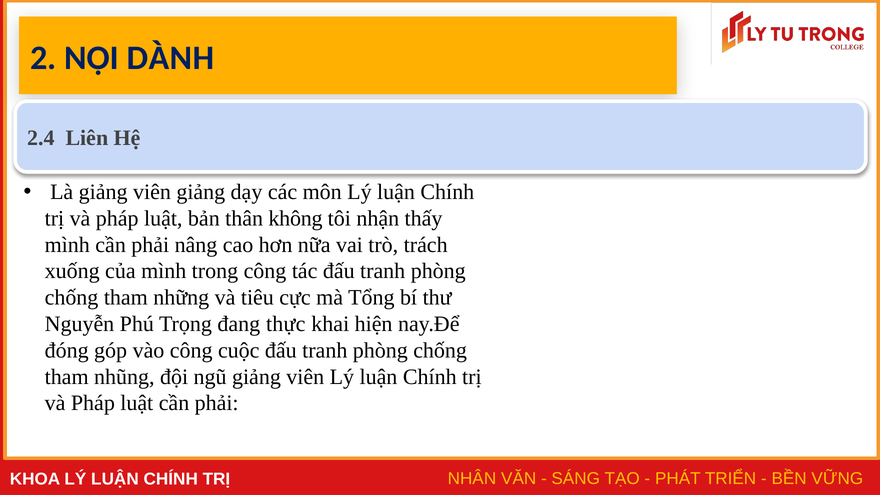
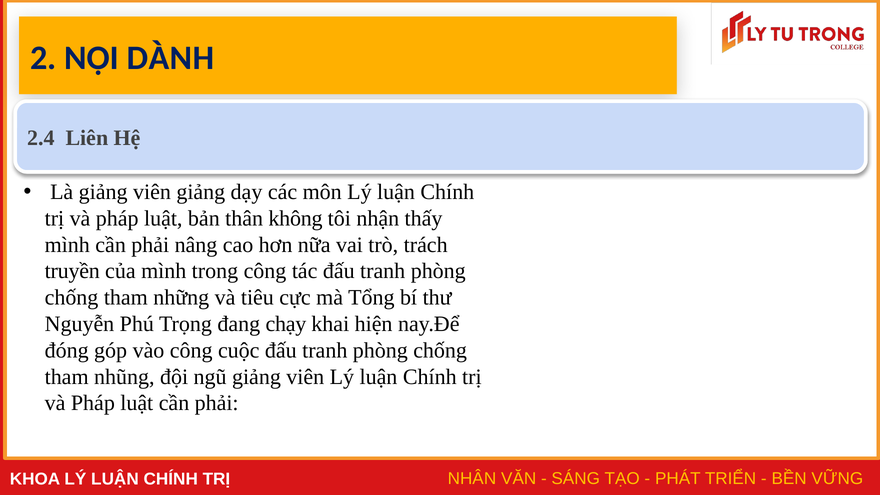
xuống: xuống -> truyền (72, 271)
thực: thực -> chạy (286, 324)
